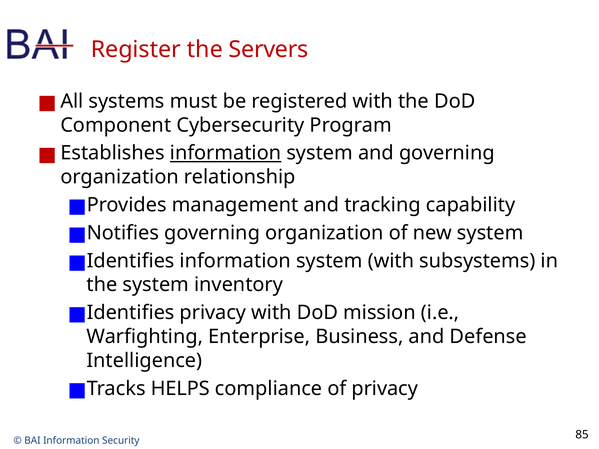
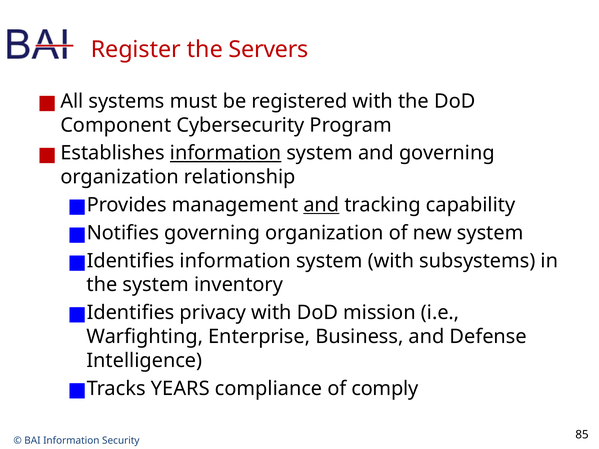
and underline: none -> present (321, 205)
HELPS: HELPS -> YEARS (180, 389)
of privacy: privacy -> comply (385, 389)
